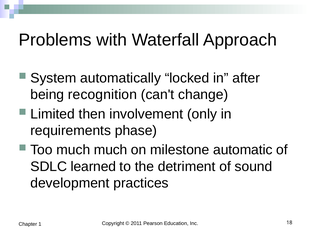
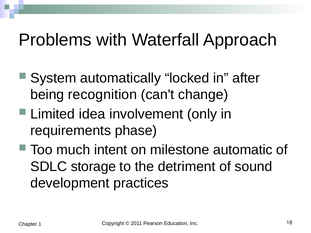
then: then -> idea (92, 114)
much much: much -> intent (111, 150)
learned: learned -> storage (93, 167)
